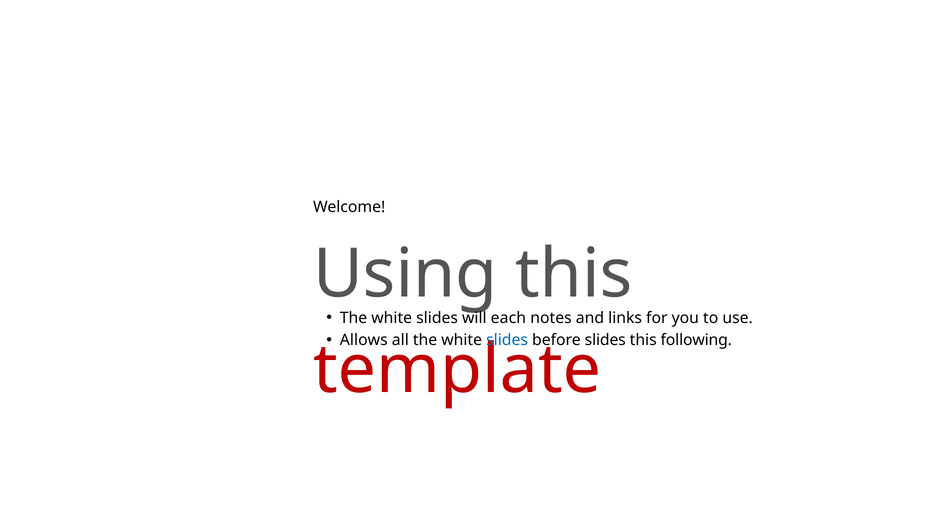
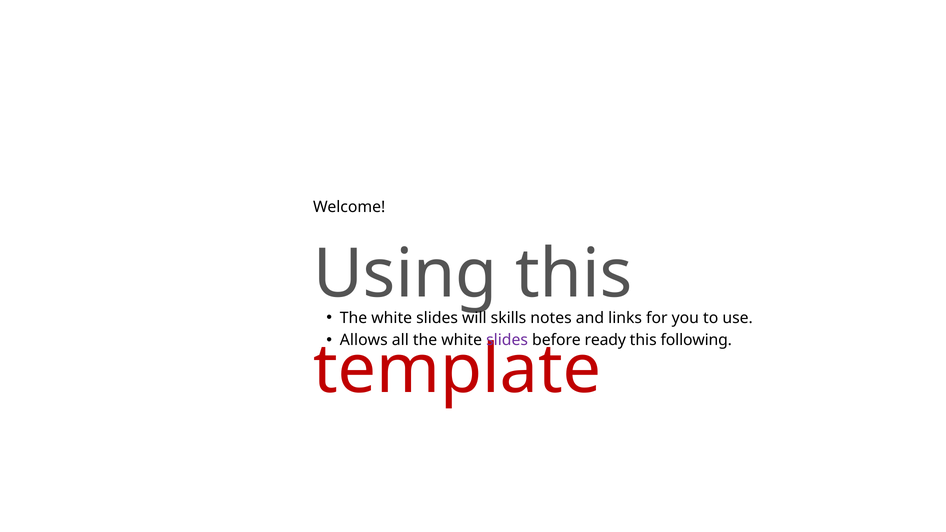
each: each -> skills (508, 318)
slides colour: blue -> purple (507, 340)
before slides: slides -> ready (605, 340)
